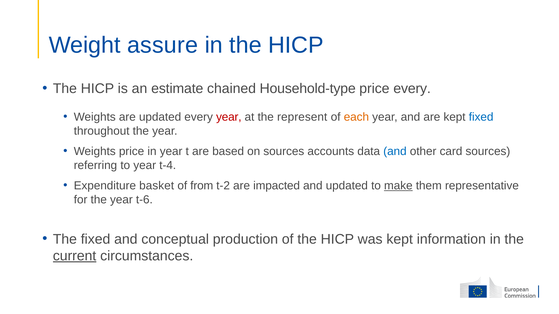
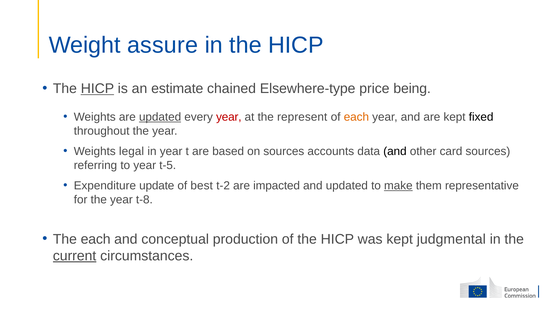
HICP underline: none -> present (97, 89)
Household-type: Household-type -> Elsewhere-type (308, 89)
price every: every -> being (412, 89)
updated underline: none -> present (160, 117)
fixed colour: blue -> black (481, 117)
Weights price: price -> legal (132, 152)
and colour: blue -> black (395, 152)
t-4: t-4 -> t-5 (168, 166)
basket: basket -> update (157, 186)
from: from -> best (202, 186)
t-6: t-6 -> t-8 (144, 200)
The fixed: fixed -> each (96, 239)
information: information -> judgmental (451, 239)
